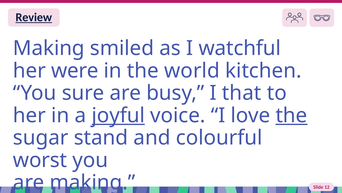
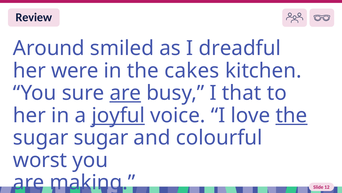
Review underline: present -> none (34, 17)
Making: Making -> Around (49, 48)
watchful: watchful -> dreadful (240, 48)
world: world -> cakes (192, 70)
are underline: none -> present (125, 93)
sugar stand: stand -> sugar (101, 137)
